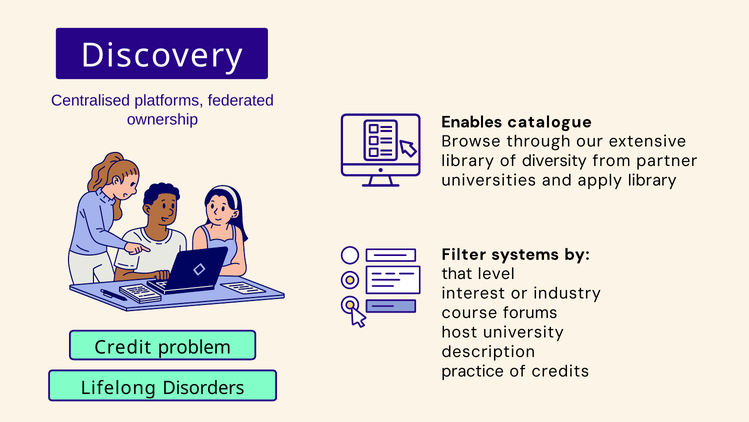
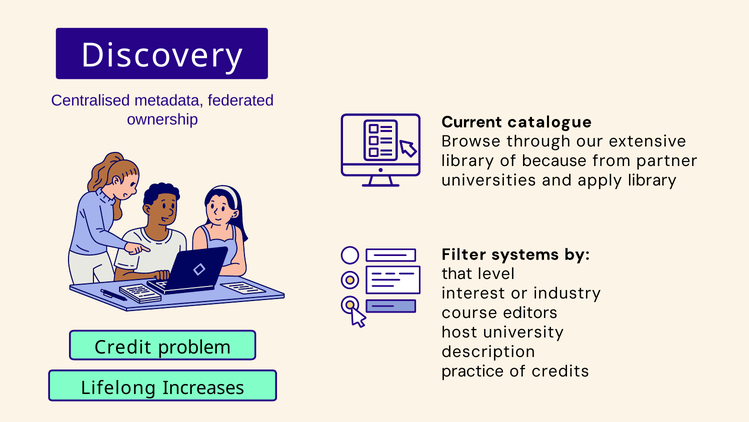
platforms: platforms -> metadata (169, 101)
Enables: Enables -> Current (472, 122)
diversity: diversity -> because (554, 161)
forums: forums -> editors (530, 312)
Disorders: Disorders -> Increases (203, 388)
